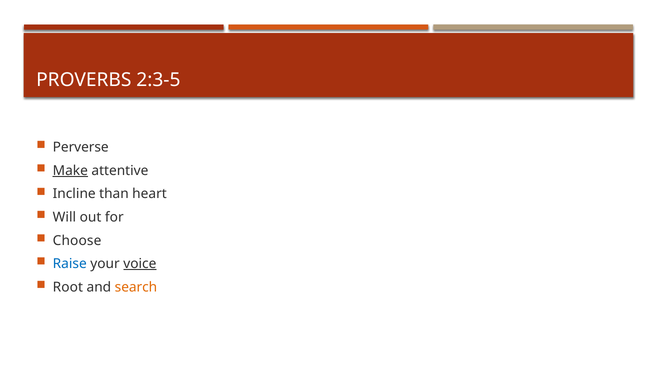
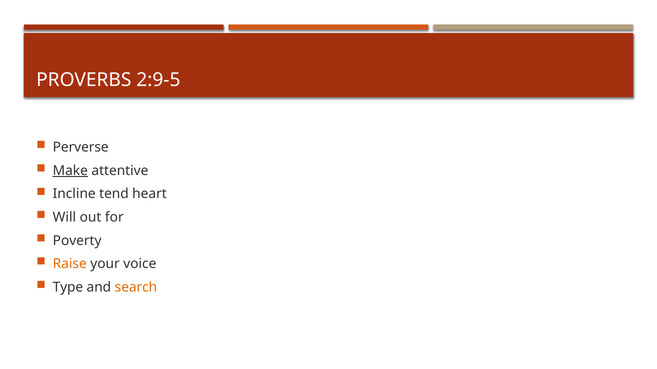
2:3-5: 2:3-5 -> 2:9-5 (158, 80)
than: than -> tend (114, 194)
Choose: Choose -> Poverty (77, 241)
Raise colour: blue -> orange (70, 264)
voice underline: present -> none (140, 264)
Root: Root -> Type (68, 287)
